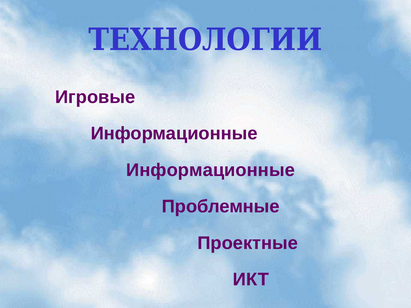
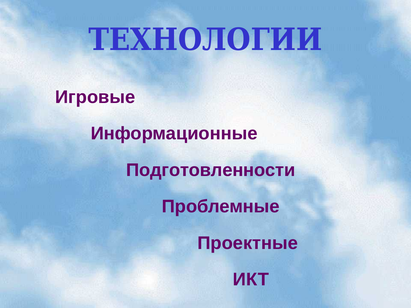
Информационные: Информационные -> Подготовленности (211, 170)
